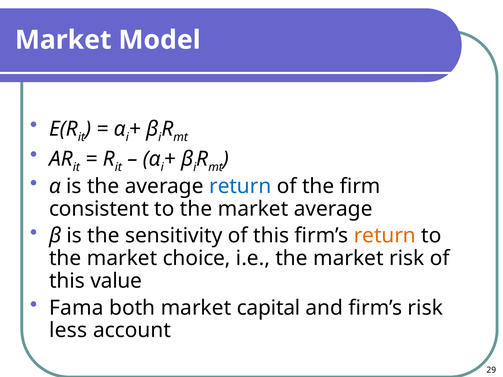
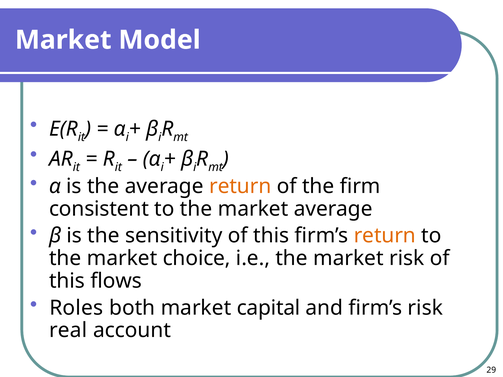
return colour: blue -> orange (240, 186)
value: value -> flows (116, 281)
Fama: Fama -> Roles (76, 308)
less: less -> real (68, 331)
